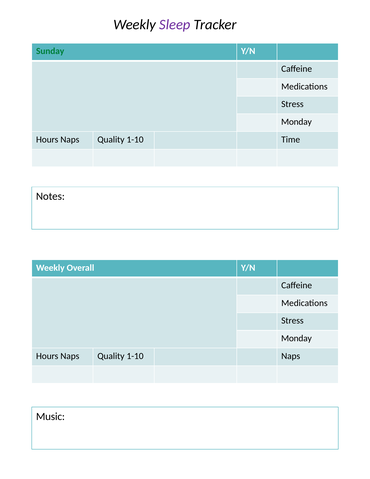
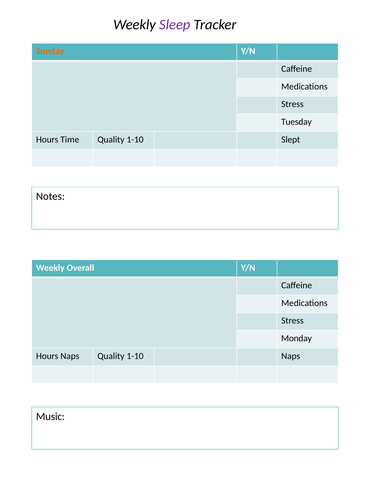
Sunday colour: green -> orange (50, 51)
Monday: Monday -> Tuesday (296, 122)
Naps: Naps -> Time (70, 139)
Time: Time -> Slept (291, 139)
